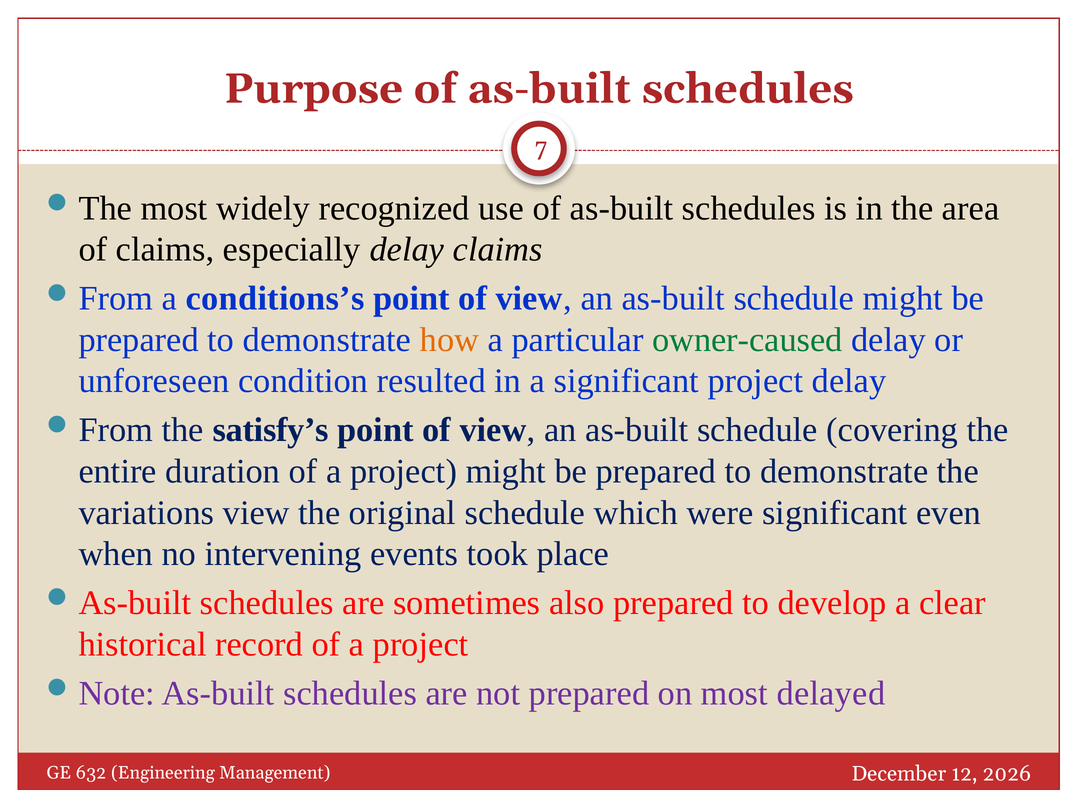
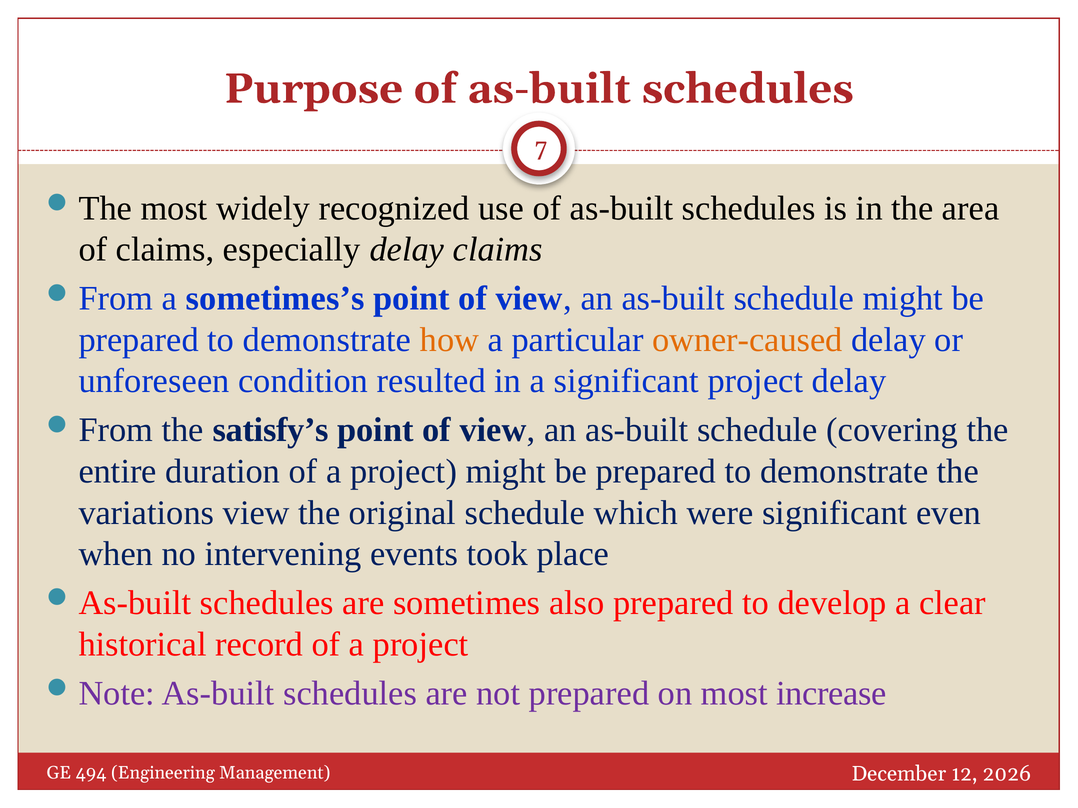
conditions’s: conditions’s -> sometimes’s (275, 299)
owner-caused colour: green -> orange (747, 340)
delayed: delayed -> increase (831, 694)
632: 632 -> 494 (91, 773)
